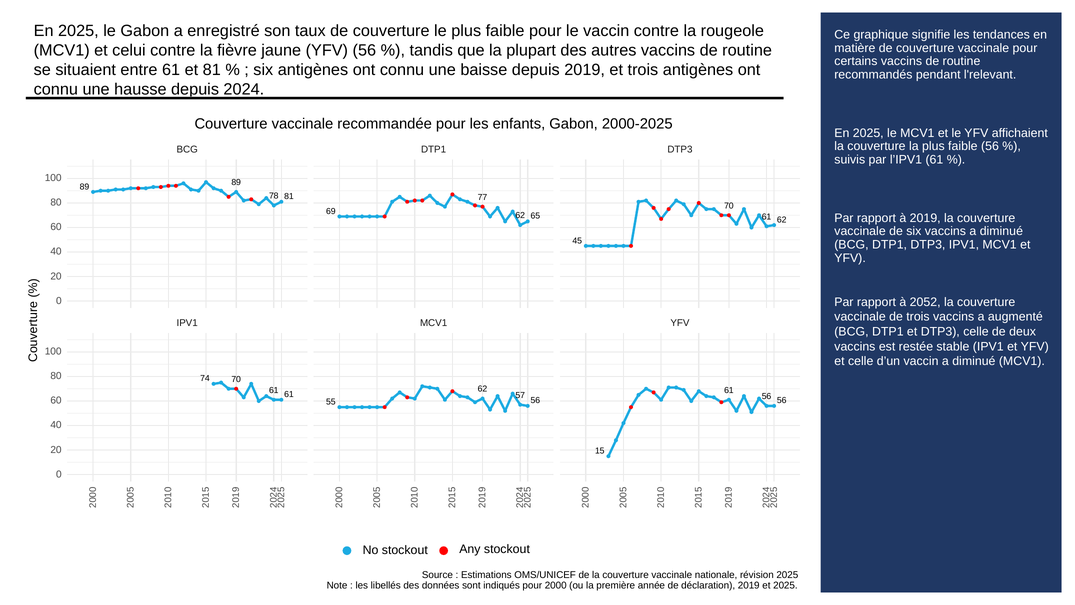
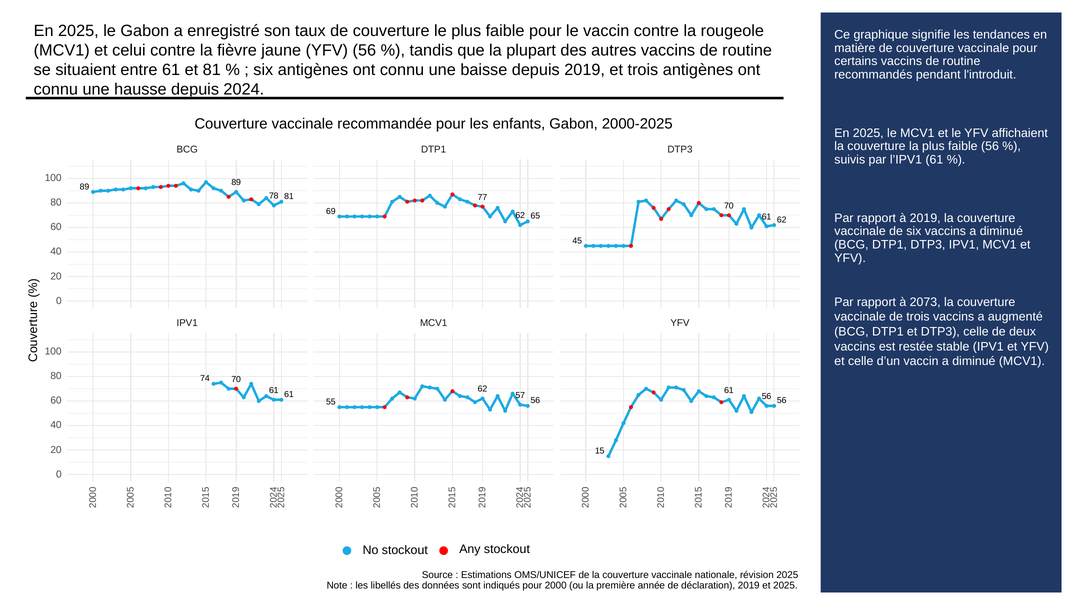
l'relevant: l'relevant -> l'introduit (990, 75)
2052: 2052 -> 2073 (925, 302)
